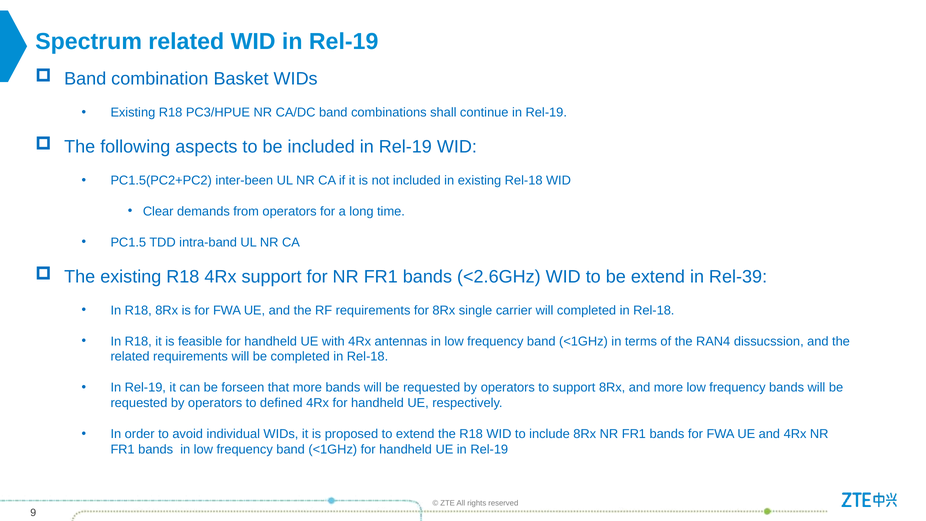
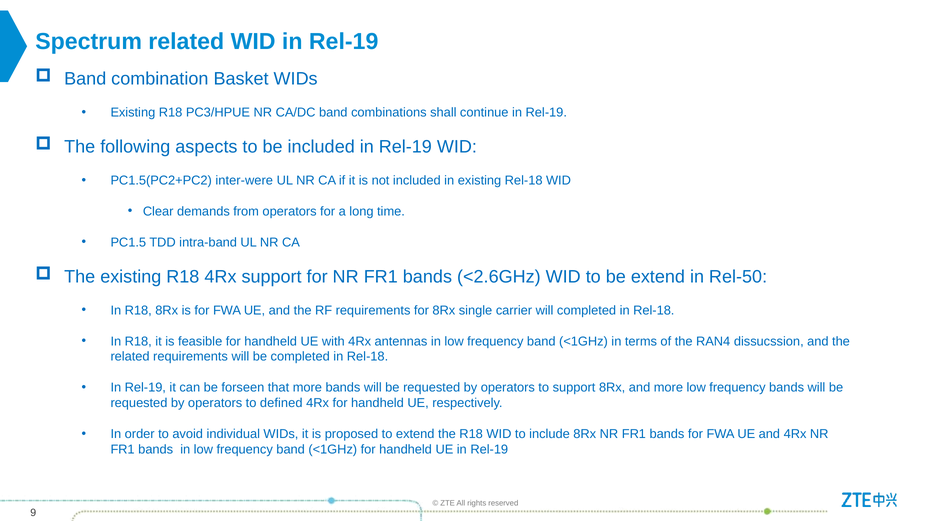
inter-been: inter-been -> inter-were (244, 180)
Rel-39: Rel-39 -> Rel-50 (738, 277)
